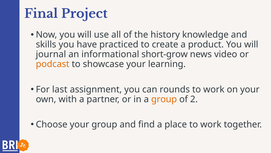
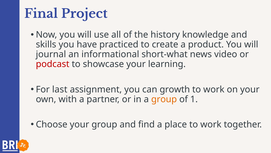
short-grow: short-grow -> short-what (165, 54)
podcast colour: orange -> red (53, 64)
rounds: rounds -> growth (175, 89)
2: 2 -> 1 (194, 99)
